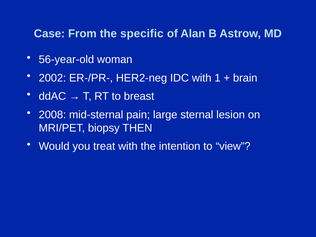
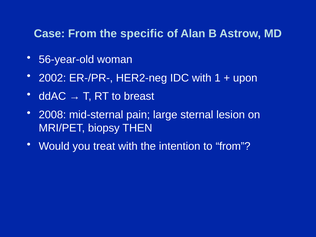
brain: brain -> upon (245, 78)
to view: view -> from (233, 146)
